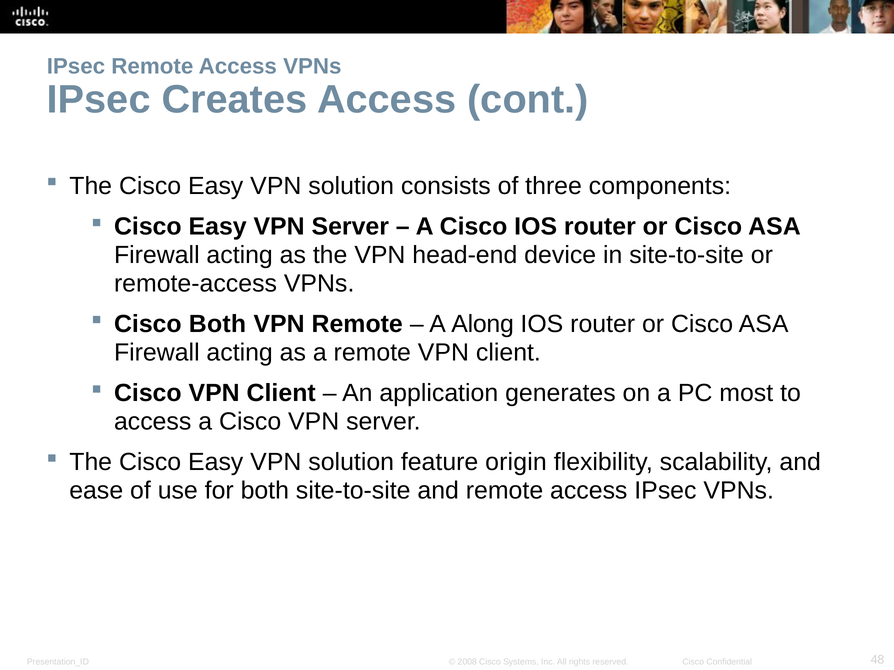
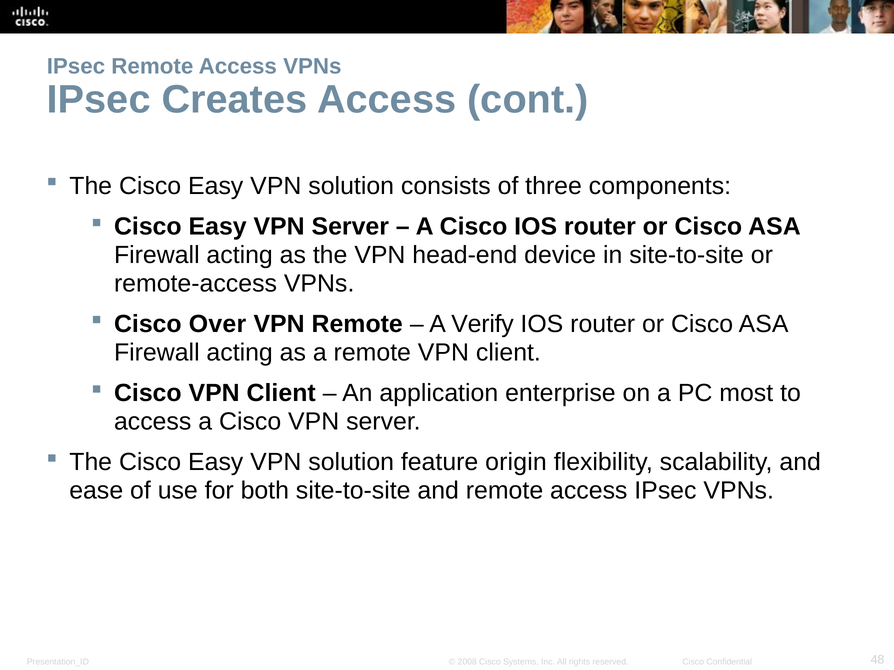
Cisco Both: Both -> Over (217, 324)
Along: Along -> Verify (483, 324)
generates: generates -> enterprise (560, 393)
